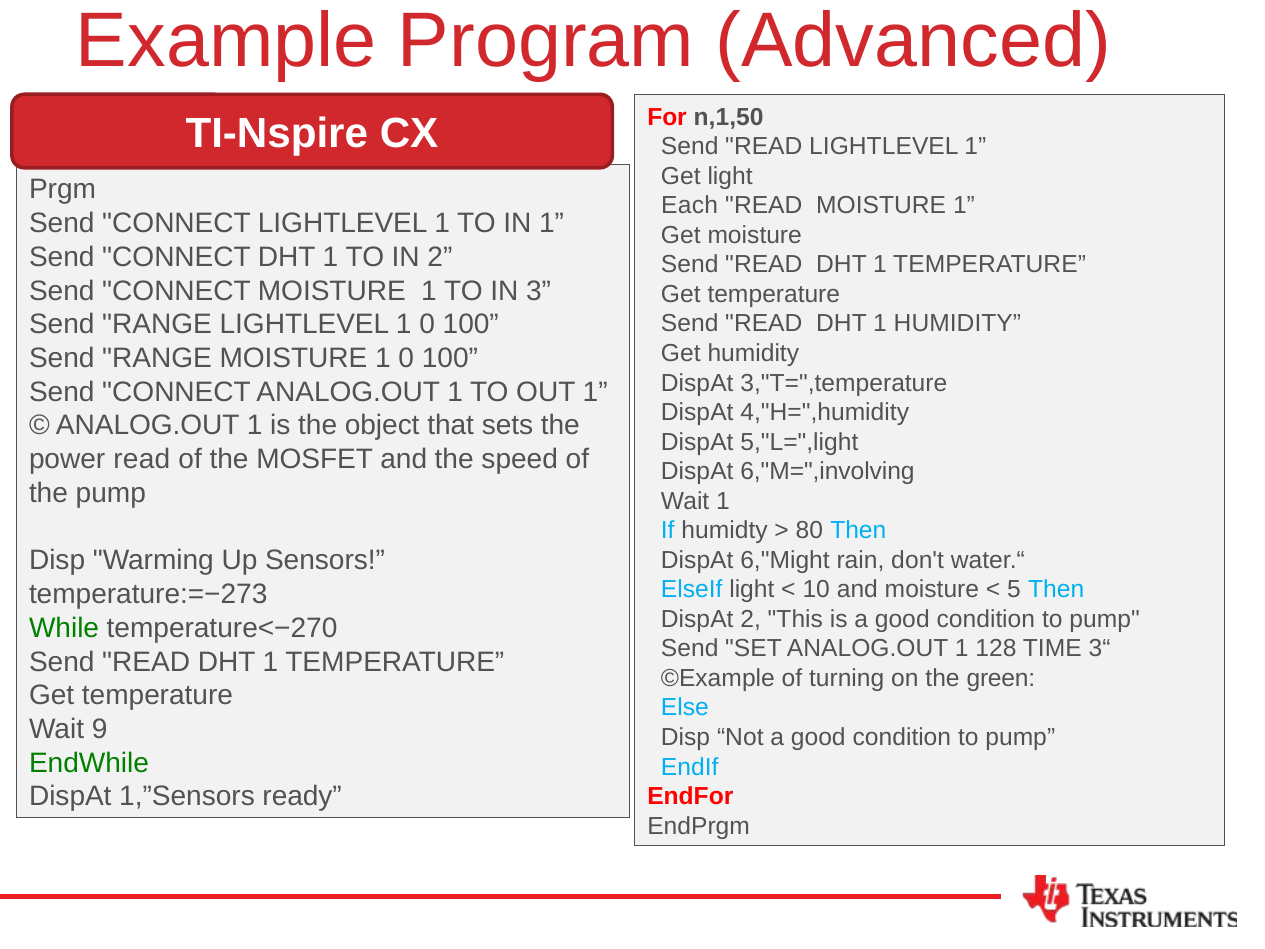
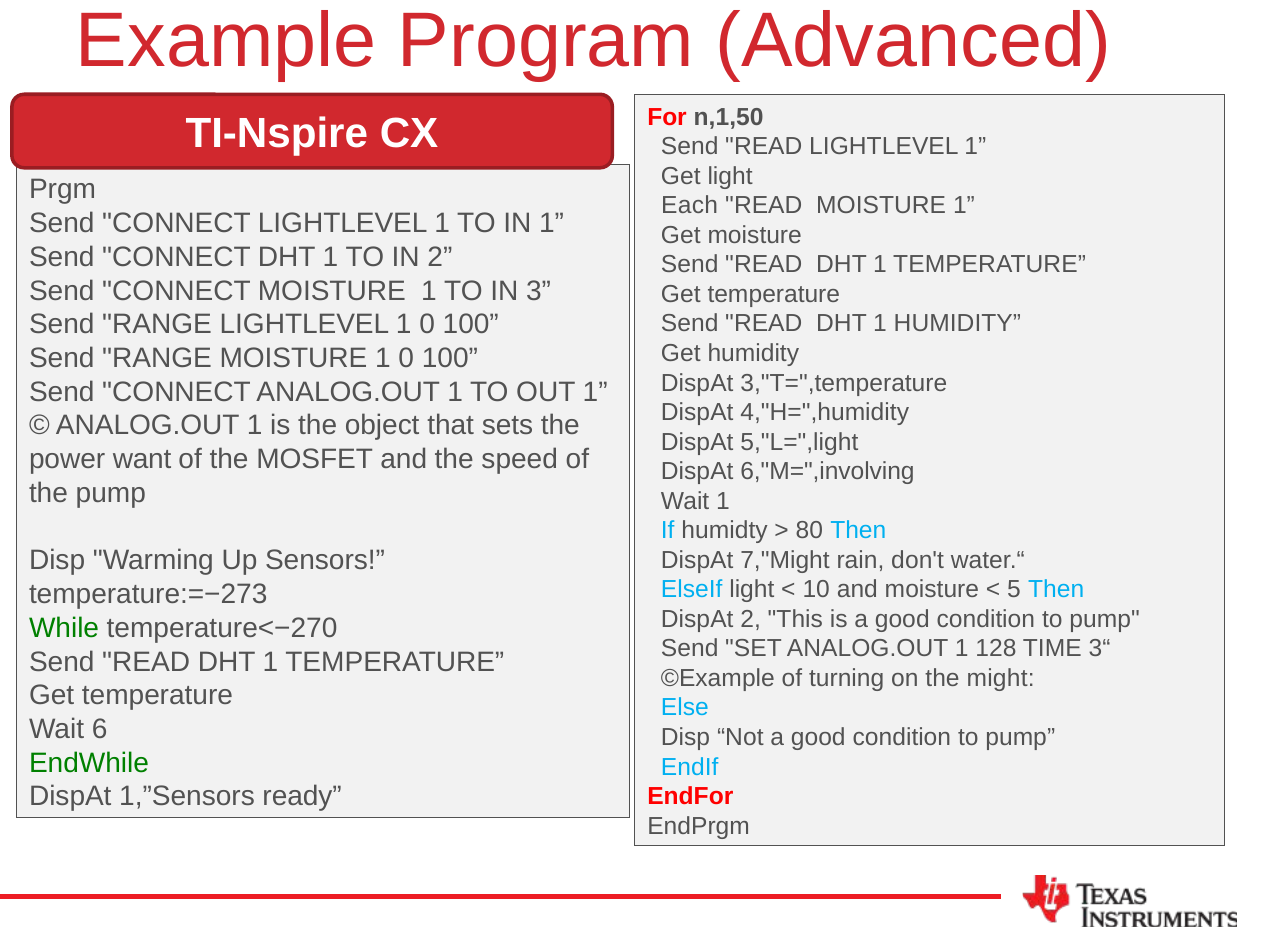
power read: read -> want (142, 459)
6,"Might: 6,"Might -> 7,"Might (785, 560)
green: green -> might (1001, 678)
9: 9 -> 6 (100, 729)
